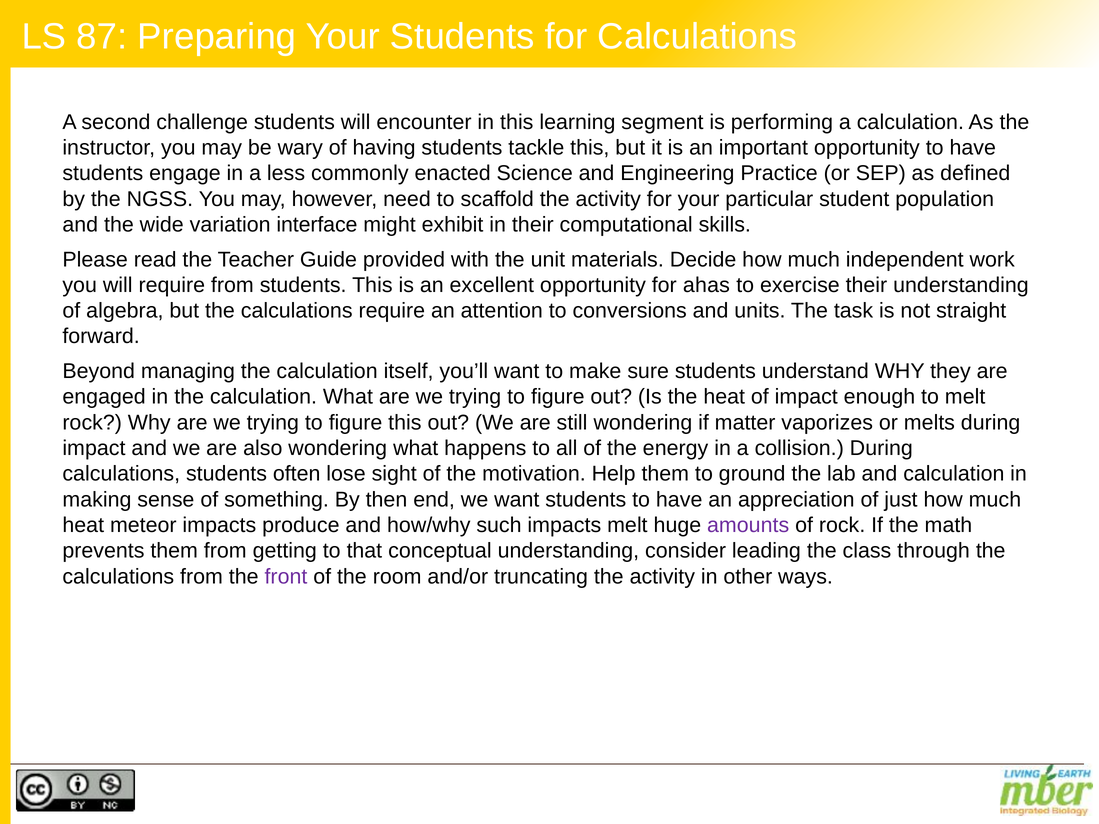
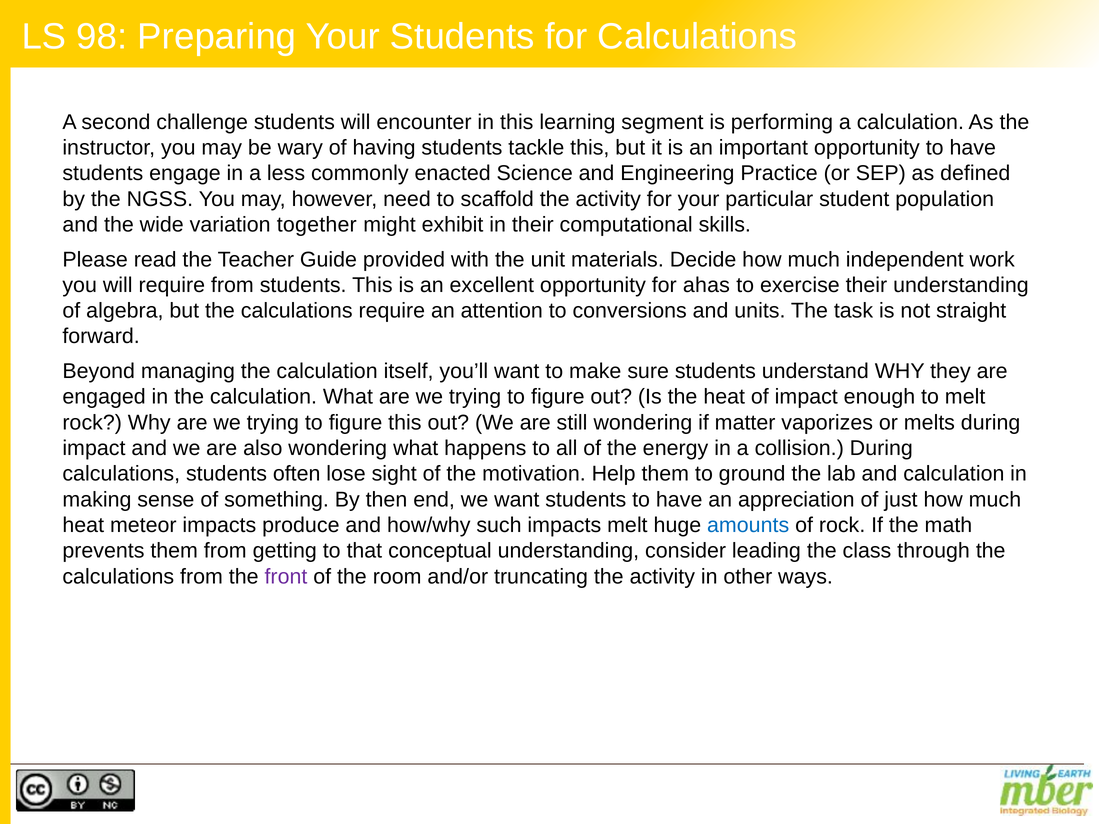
87: 87 -> 98 (102, 36)
interface: interface -> together (317, 225)
amounts colour: purple -> blue (748, 525)
